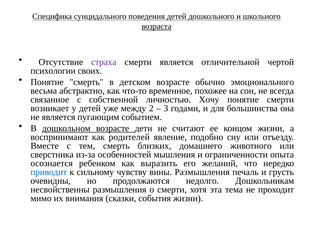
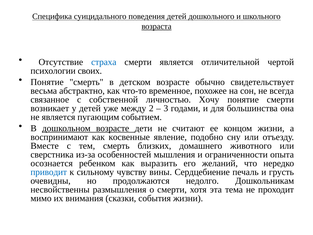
страха colour: purple -> blue (104, 62)
эмоционального: эмоционального -> свидетельствует (262, 82)
родителей: родителей -> косвенные (129, 137)
вины Размышления: Размышления -> Сердцебиение (202, 172)
